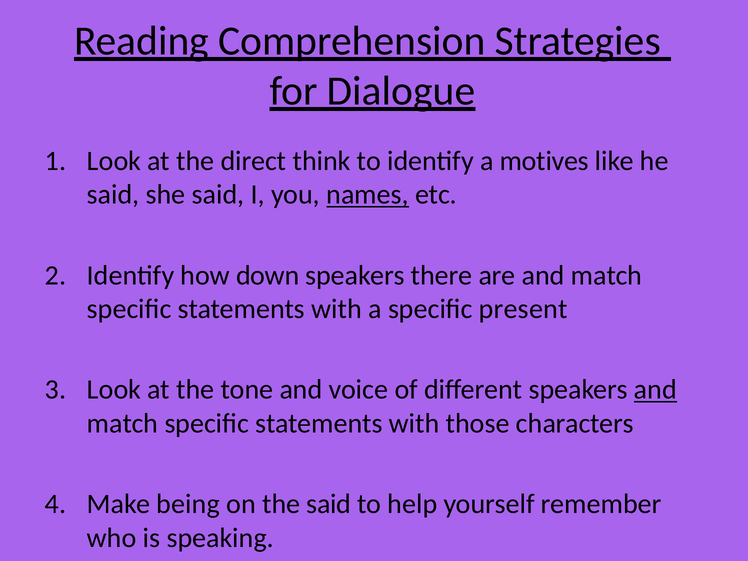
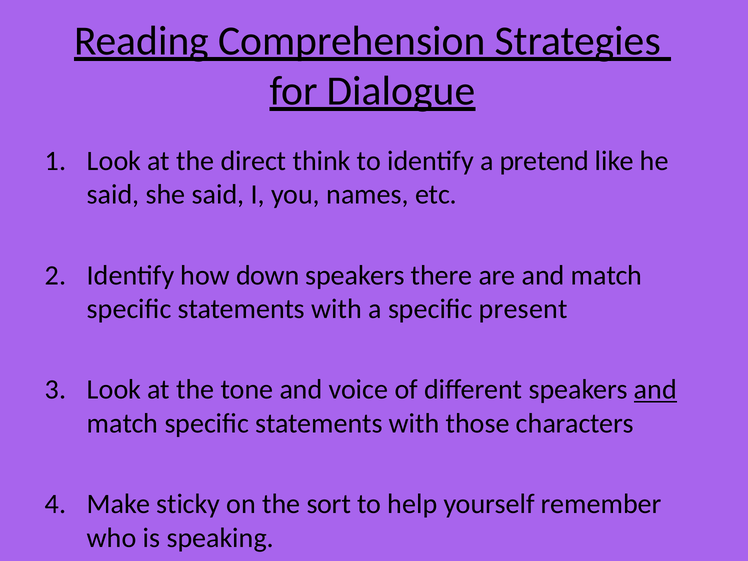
motives: motives -> pretend (544, 161)
names underline: present -> none (368, 195)
being: being -> sticky (188, 504)
the said: said -> sort (329, 504)
